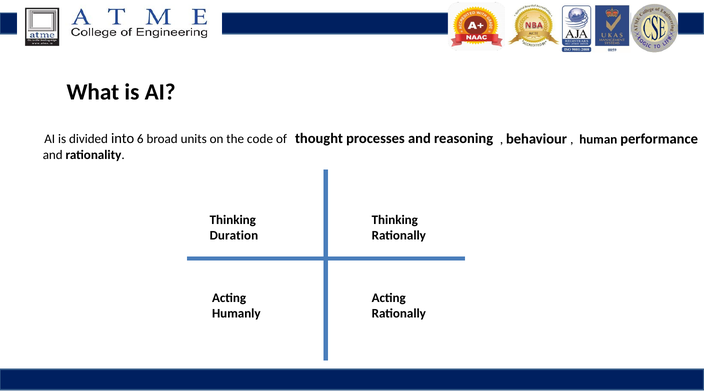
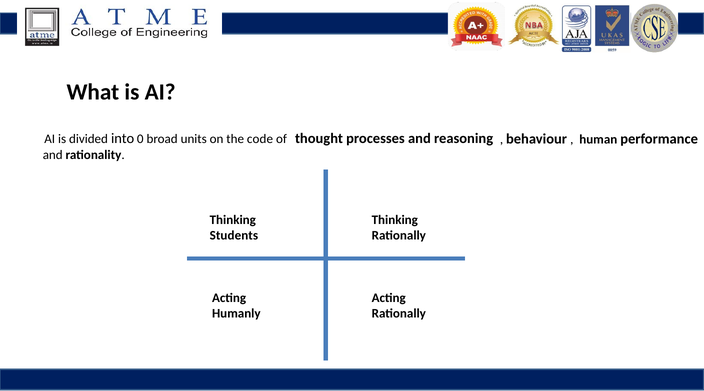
6: 6 -> 0 (140, 139)
Duration: Duration -> Students (234, 236)
